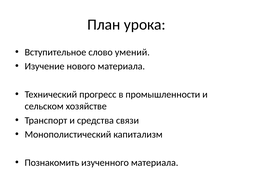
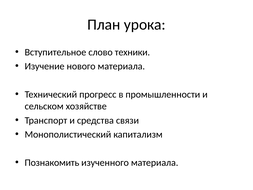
умений: умений -> техники (132, 52)
